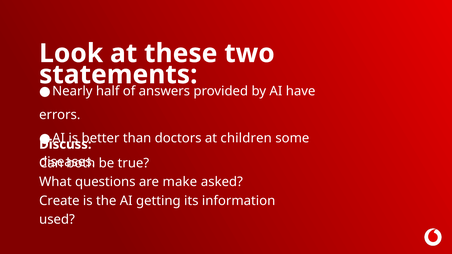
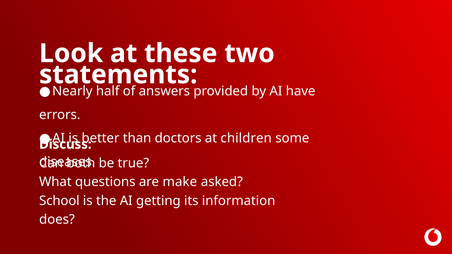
Create: Create -> School (59, 201)
used: used -> does (57, 220)
